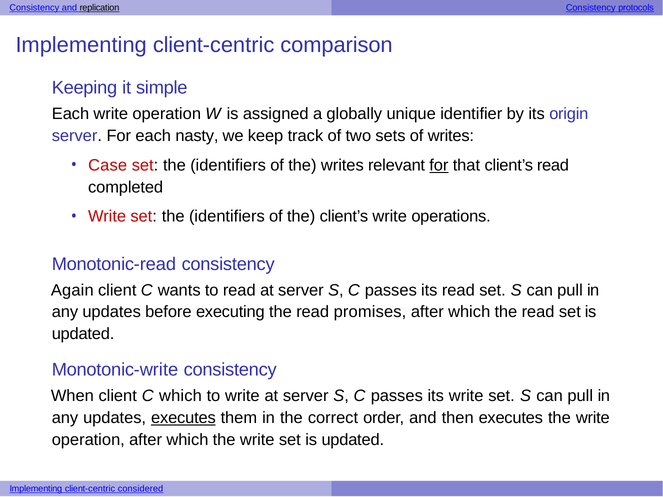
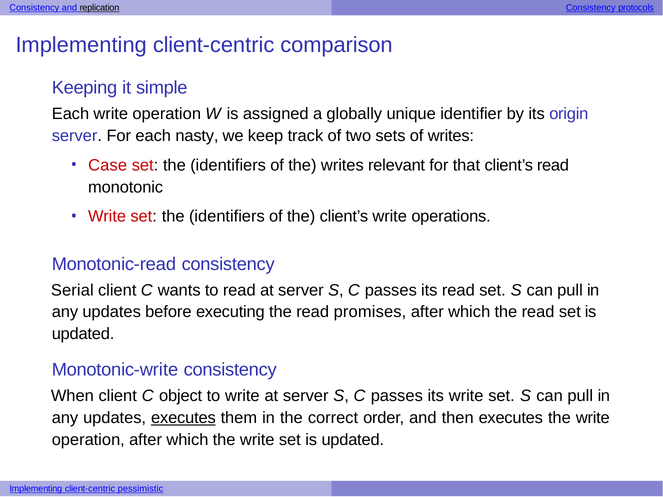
for underline: present -> none (439, 165)
completed: completed -> monotonic (126, 187)
Again: Again -> Serial (72, 290)
C which: which -> object (181, 396)
considered: considered -> pessimistic (140, 489)
